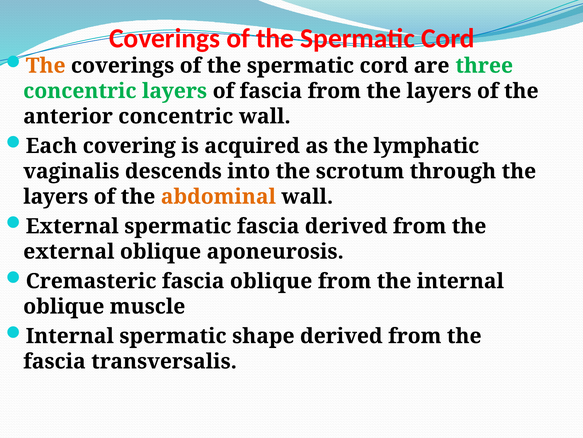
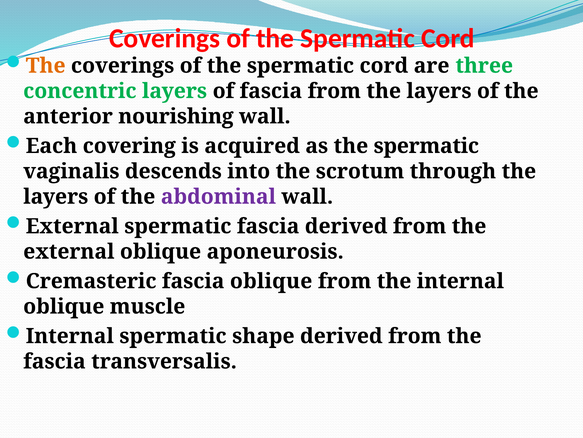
anterior concentric: concentric -> nourishing (176, 116)
as the lymphatic: lymphatic -> spermatic (426, 146)
abdominal colour: orange -> purple (218, 196)
